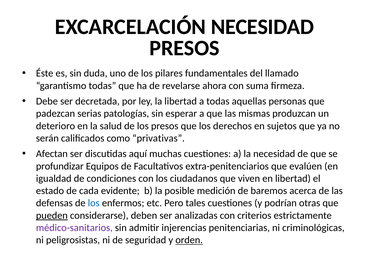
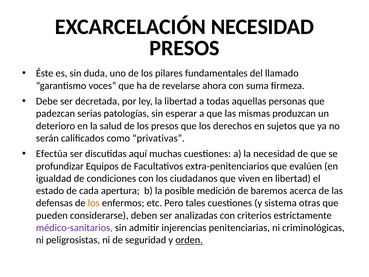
garantismo todas: todas -> voces (102, 86)
Afectan: Afectan -> Efectúa (52, 154)
evidente: evidente -> apertura (120, 191)
los colour: blue -> orange (94, 203)
podrían: podrían -> sistema (281, 203)
pueden underline: present -> none (52, 215)
